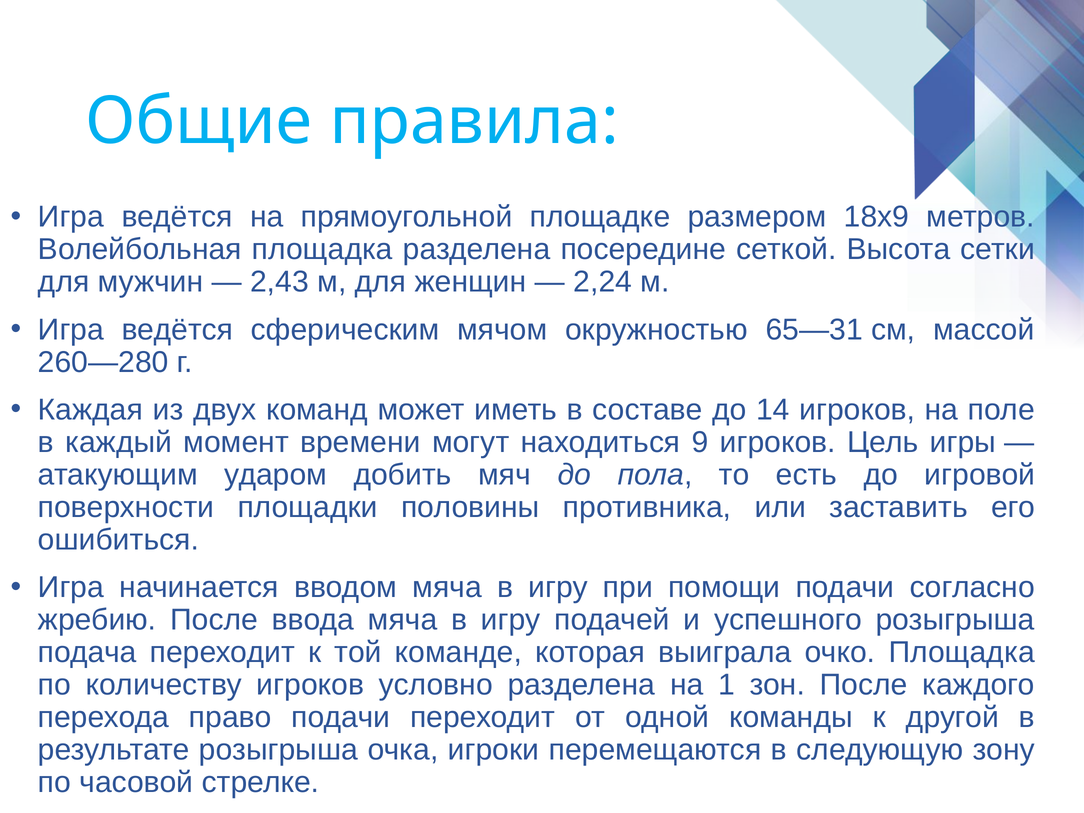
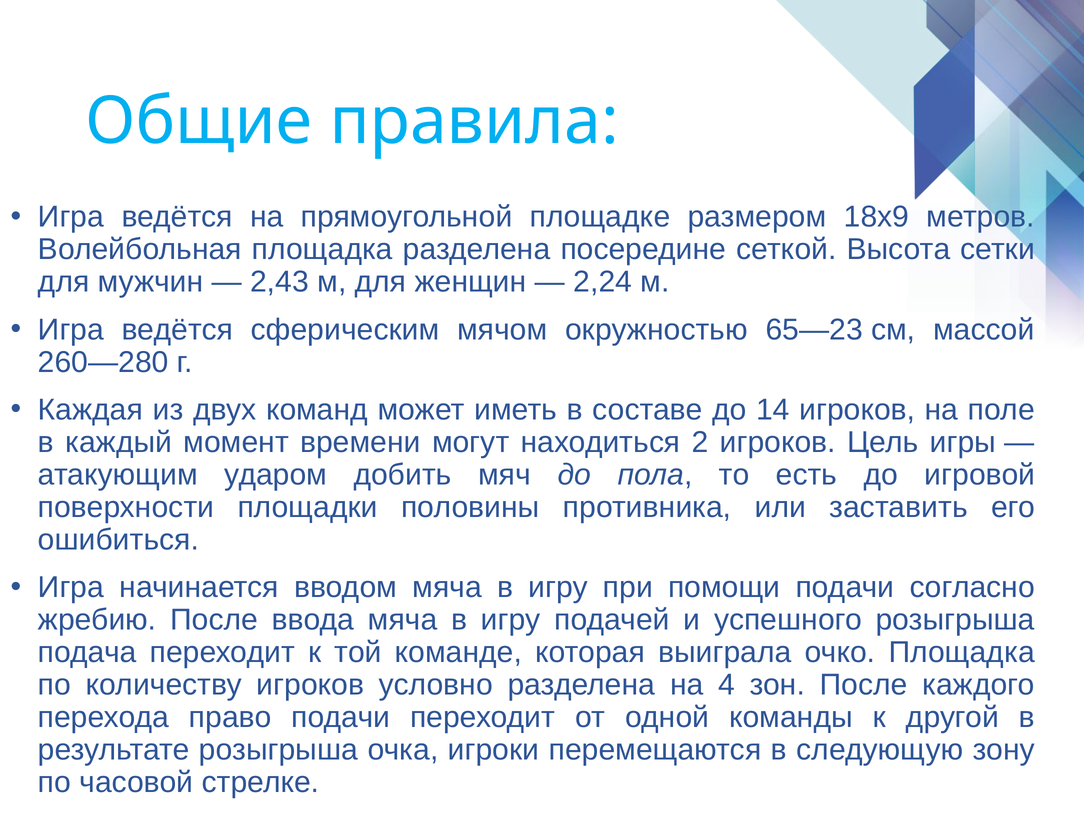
65—31: 65—31 -> 65—23 (814, 330)
9: 9 -> 2 (700, 442)
1: 1 -> 4 (726, 685)
